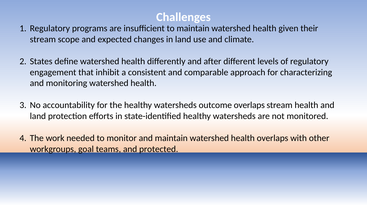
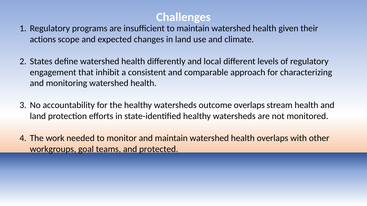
stream: stream -> actions (43, 39)
after: after -> local (212, 61)
